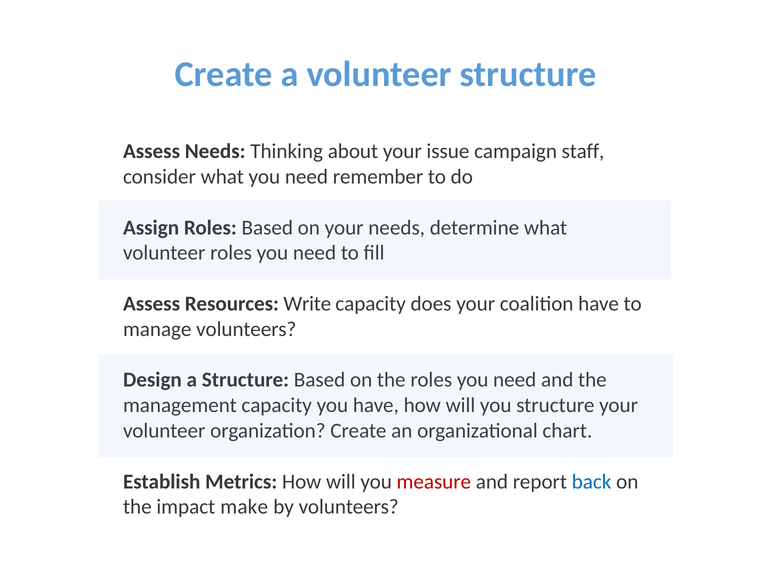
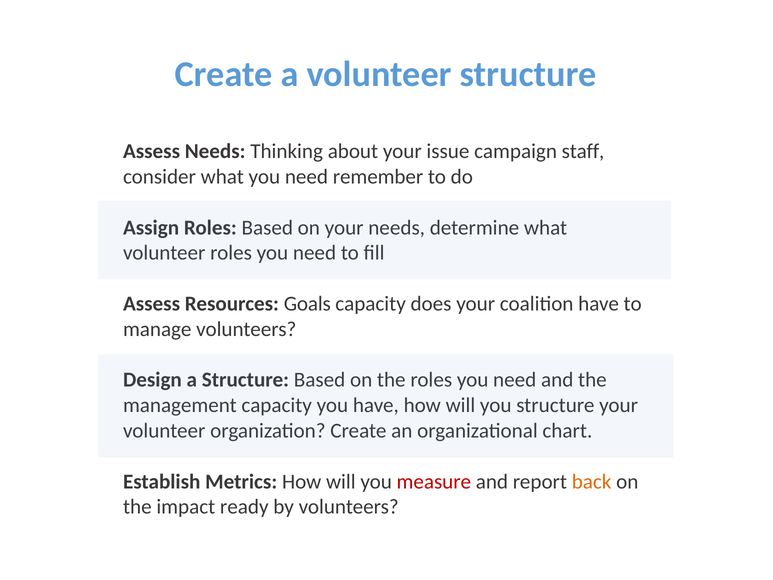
Write: Write -> Goals (307, 304)
back colour: blue -> orange (592, 481)
make: make -> ready (244, 507)
